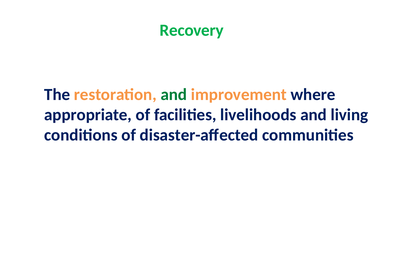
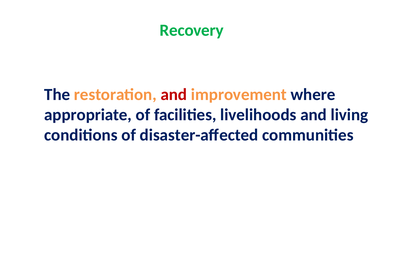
and colour: green -> red (174, 95)
